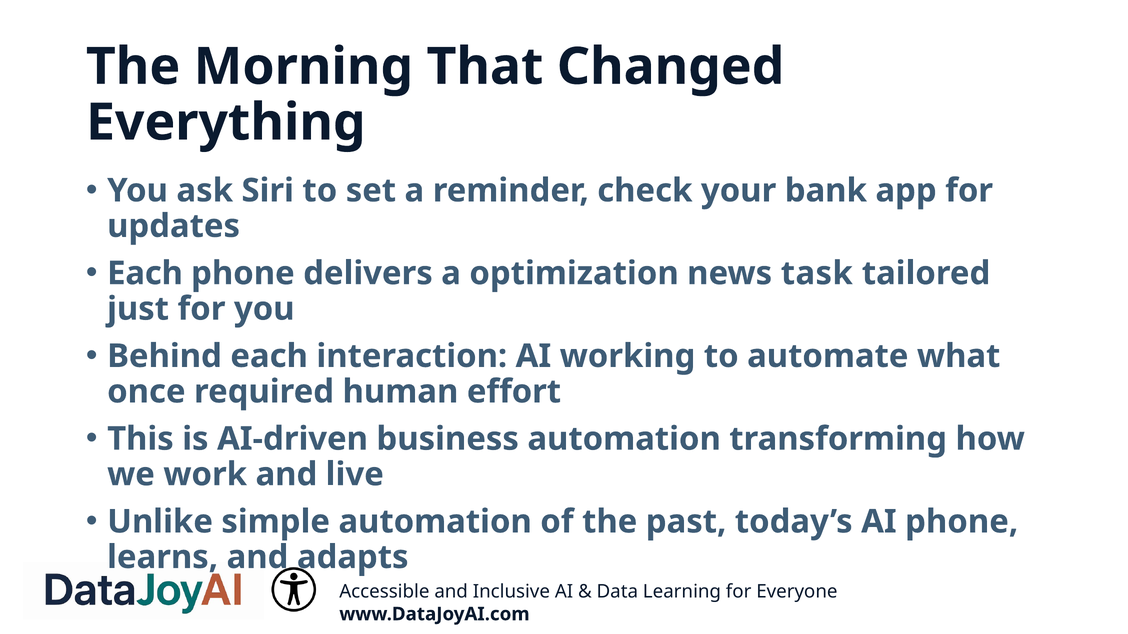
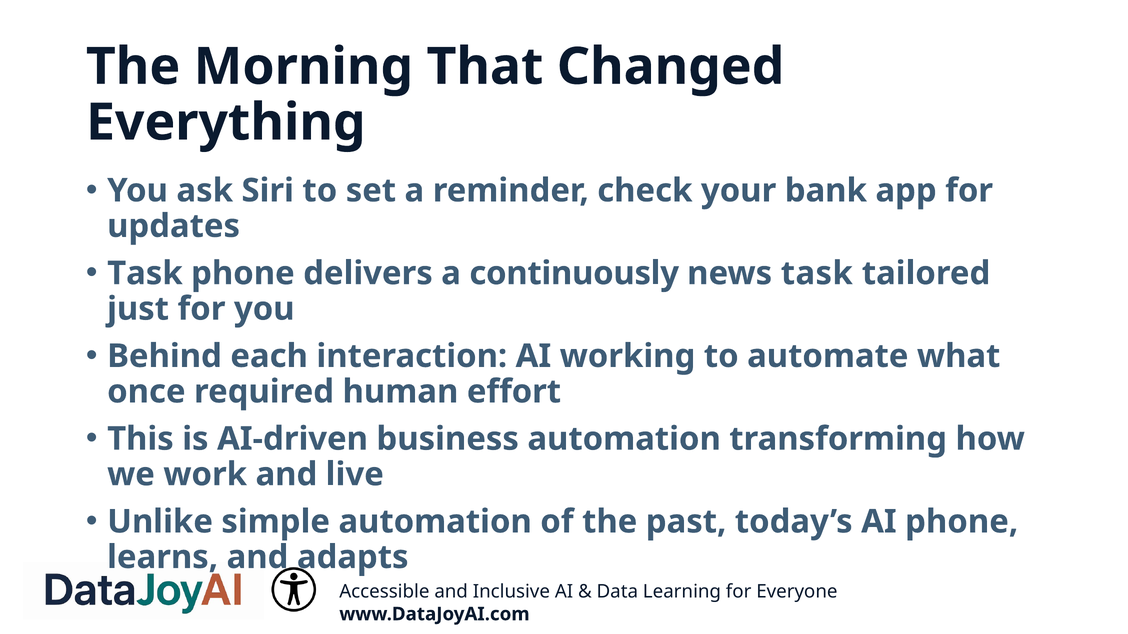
Each: Each -> Task (145, 274)
optimization: optimization -> continuously (574, 274)
